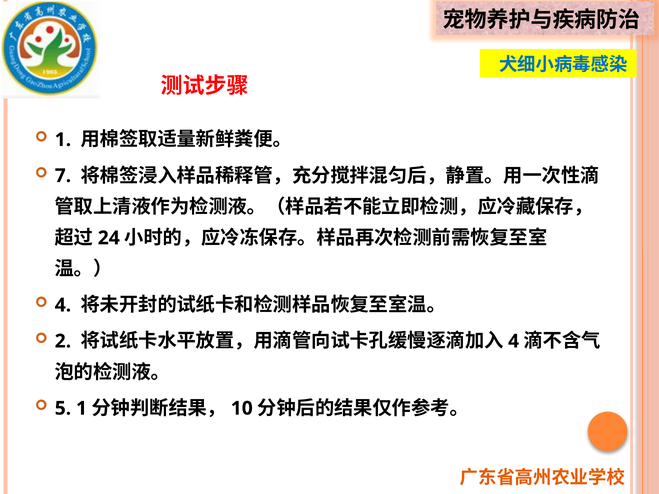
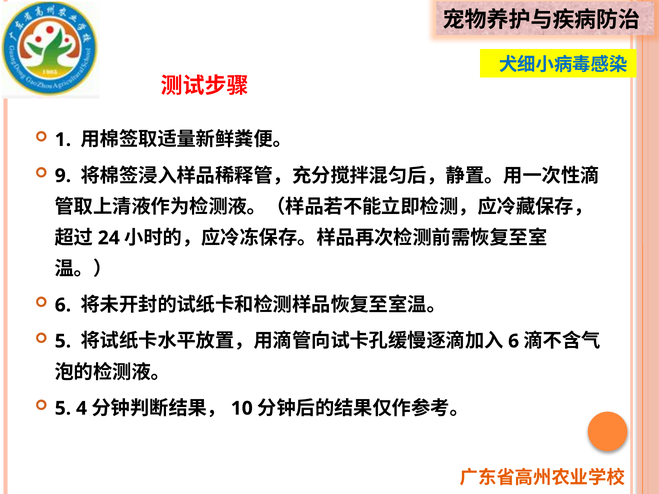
7: 7 -> 9 (63, 176)
4: 4 -> 6 (63, 305)
2: 2 -> 5 (63, 341)
4: 4 -> 6 (514, 341)
5 1: 1 -> 4 (82, 409)
